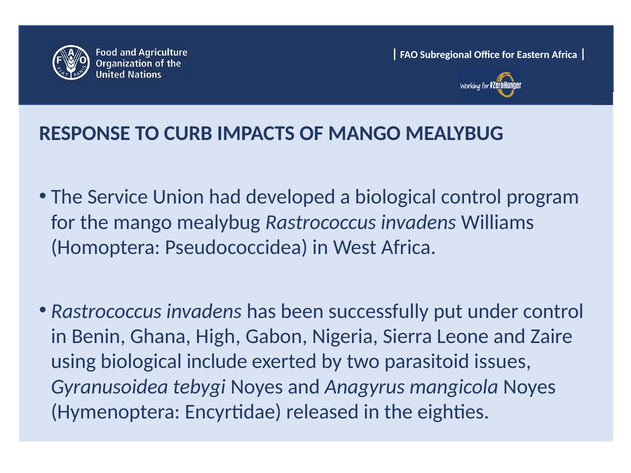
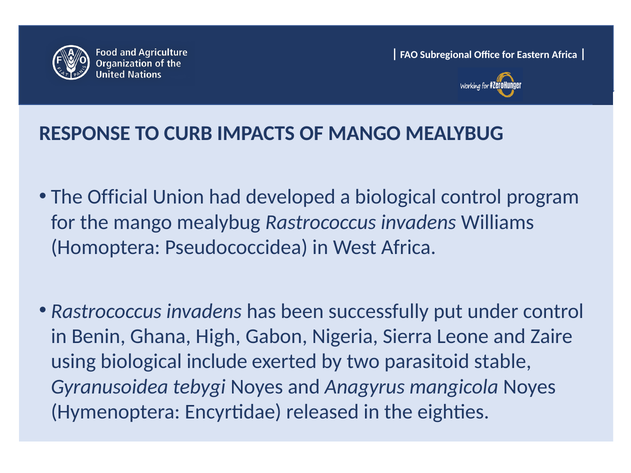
Service: Service -> Official (118, 197)
issues: issues -> stable (503, 362)
